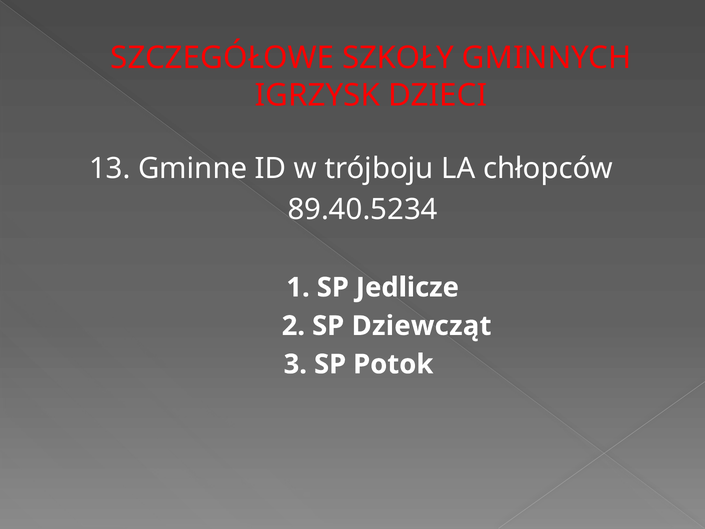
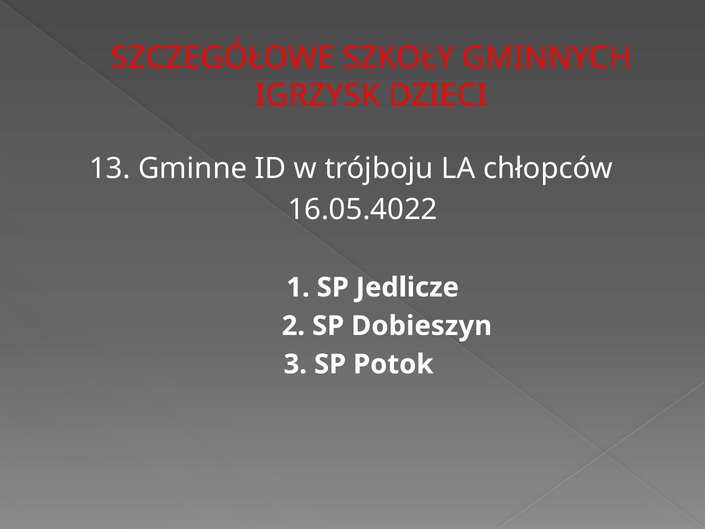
89.40.5234: 89.40.5234 -> 16.05.4022 (363, 209)
Dziewcząt: Dziewcząt -> Dobieszyn (422, 326)
